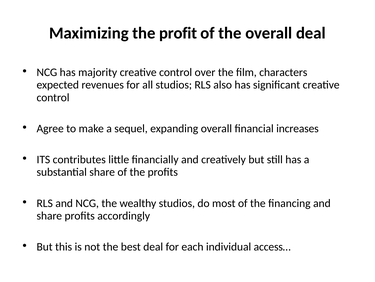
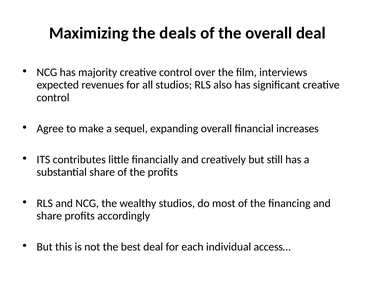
profit: profit -> deals (178, 33)
characters: characters -> interviews (283, 72)
